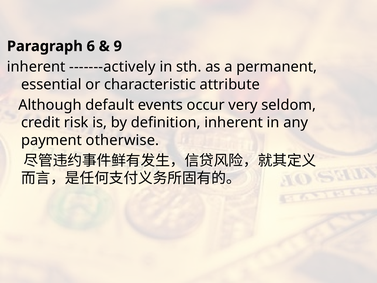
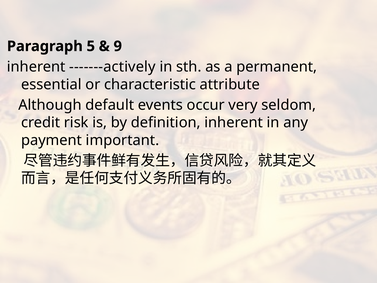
6: 6 -> 5 (91, 46)
otherwise: otherwise -> important (122, 140)
